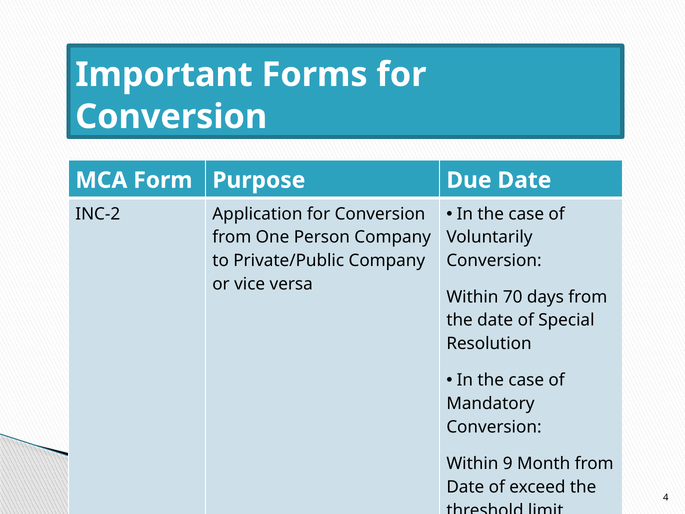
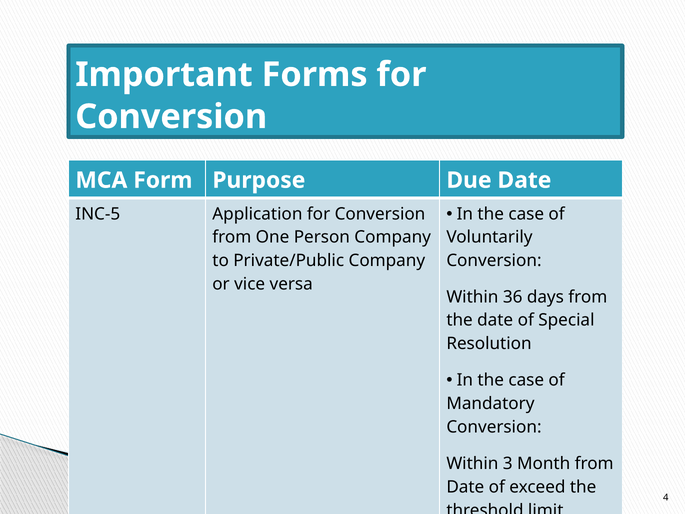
INC-2: INC-2 -> INC-5 (98, 214)
70: 70 -> 36 (513, 297)
9: 9 -> 3 (508, 464)
